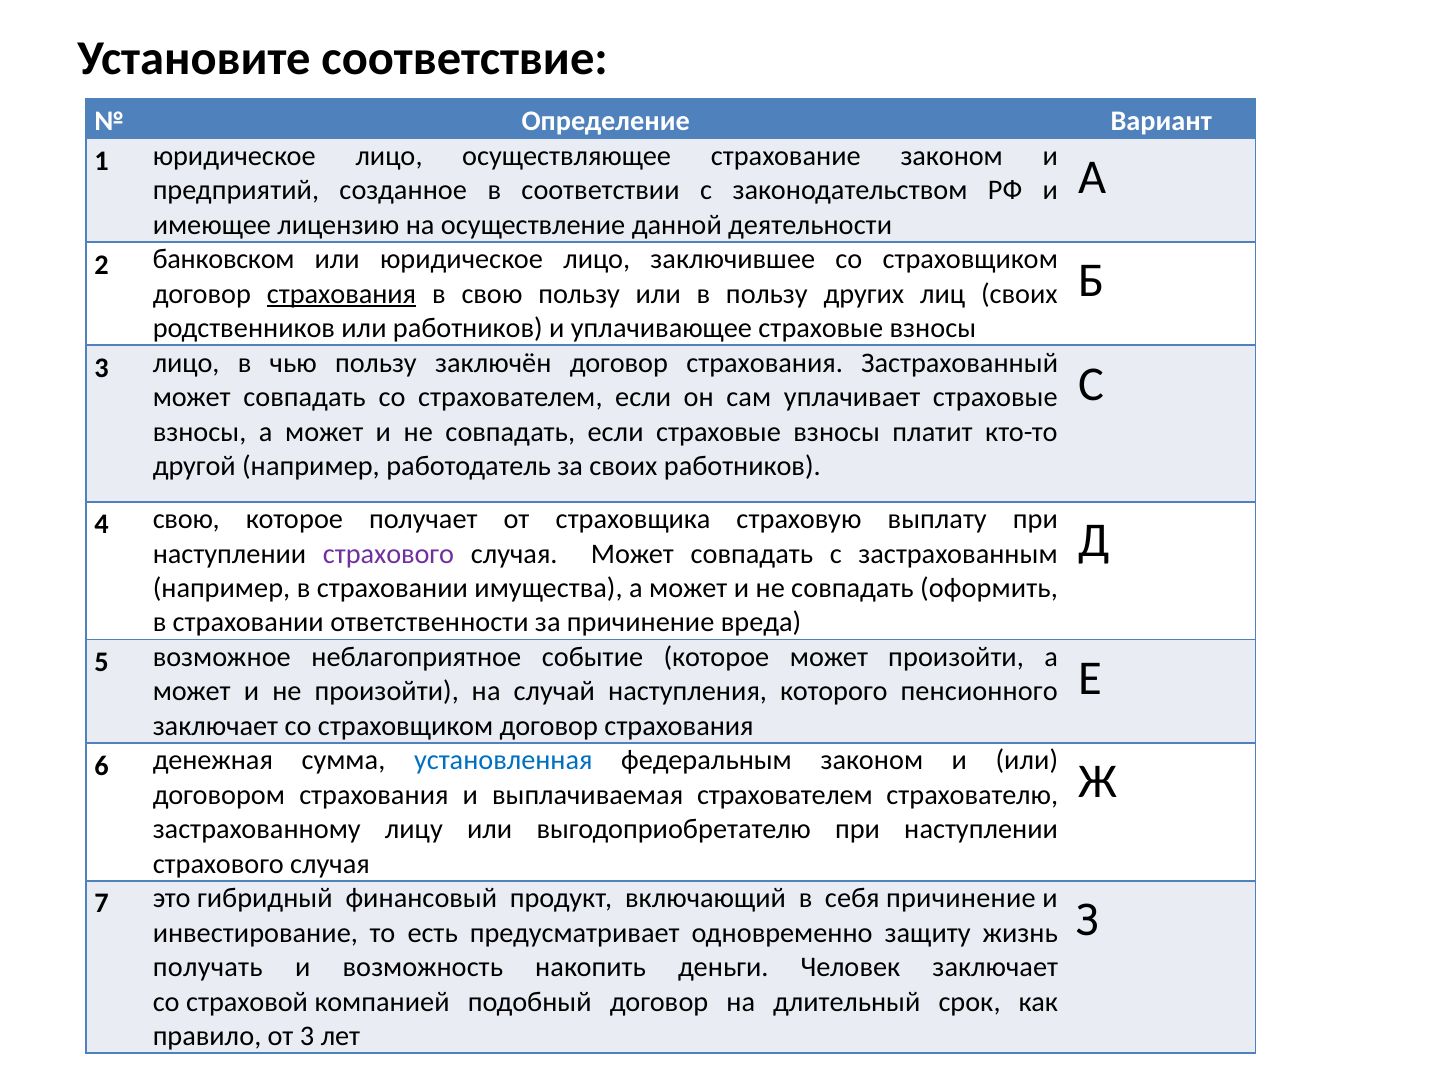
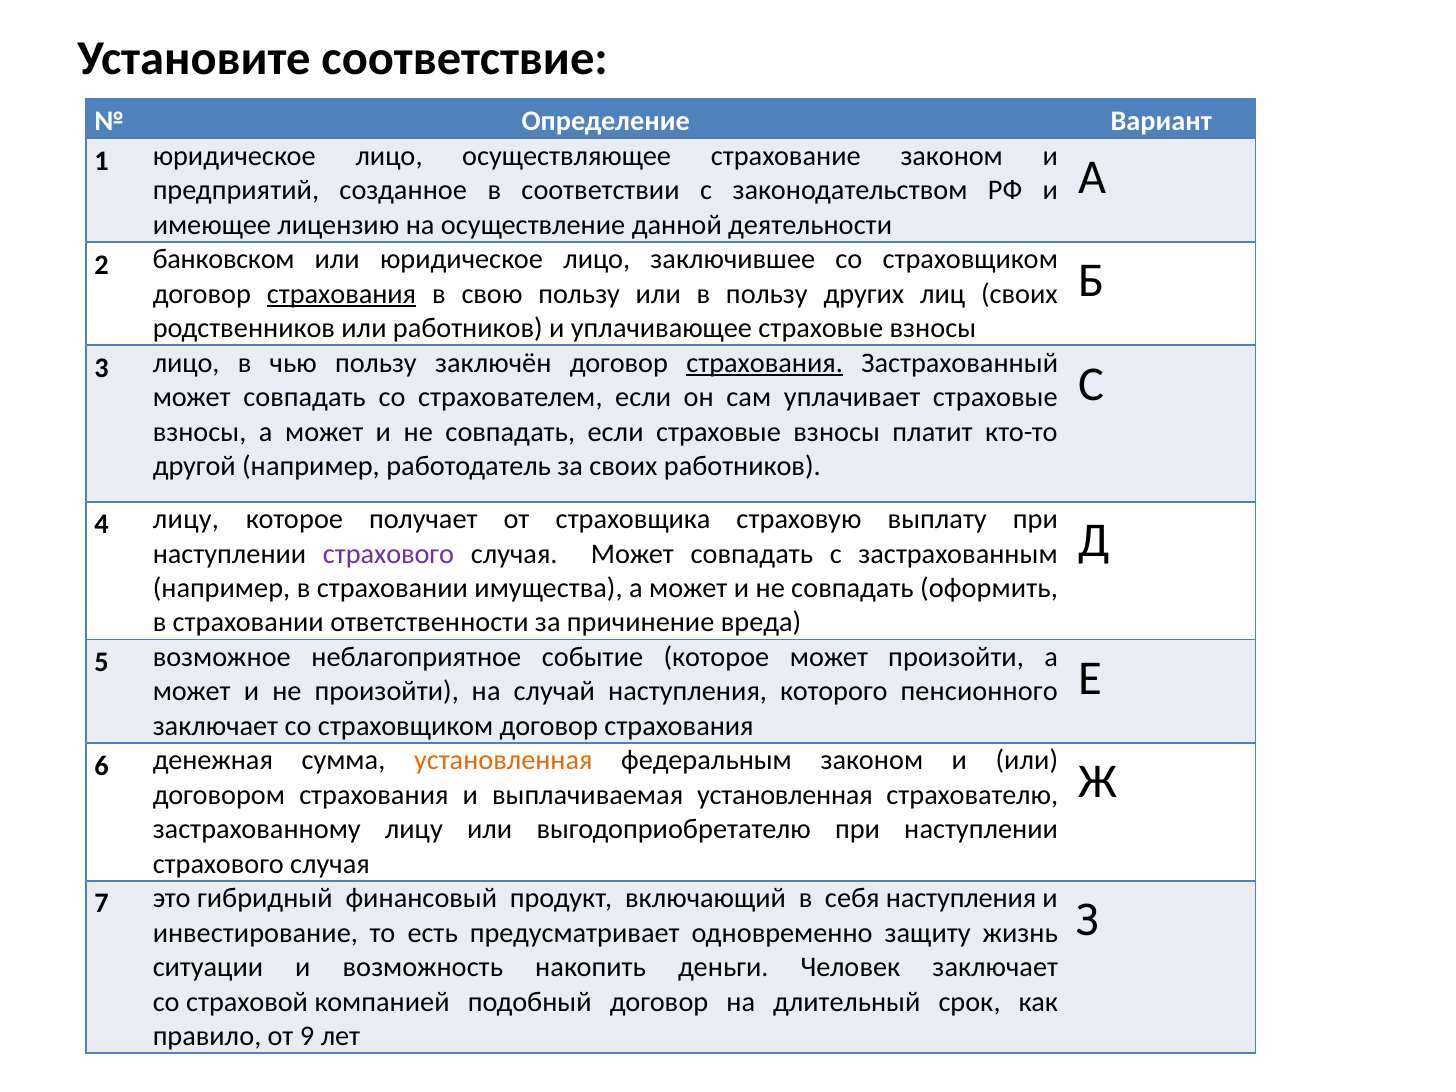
страхования underline: none -> present (765, 363)
4 свою: свою -> лицу (186, 519)
установленная colour: blue -> orange (503, 761)
выплачиваемая страхователем: страхователем -> установленная (785, 795)
себя причинение: причинение -> наступления (961, 898)
получать: получать -> ситуации (208, 967)
от 3: 3 -> 9 (307, 1036)
